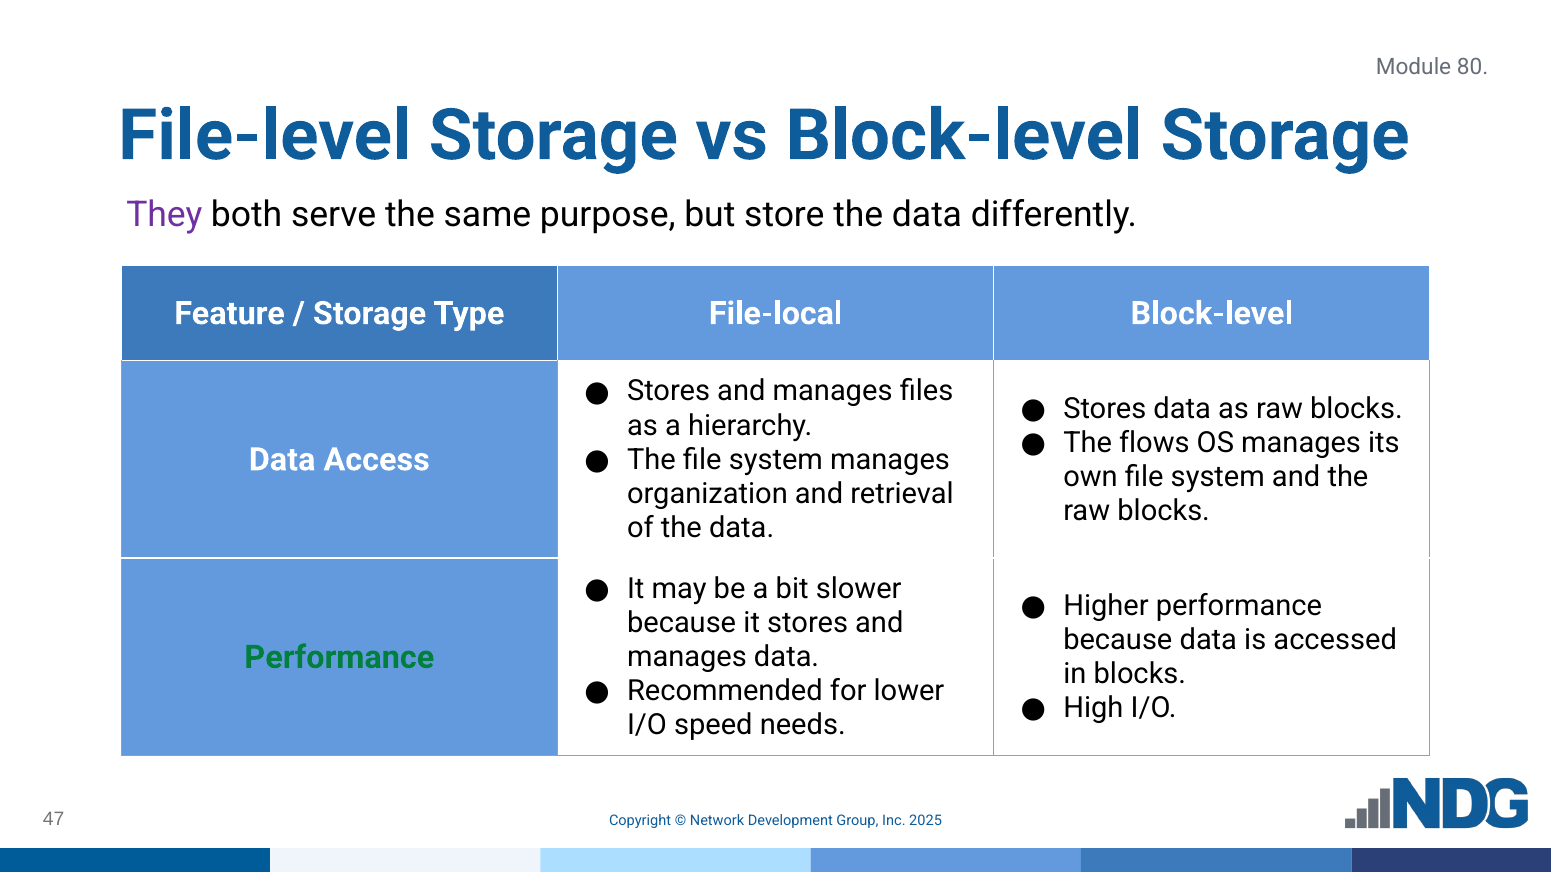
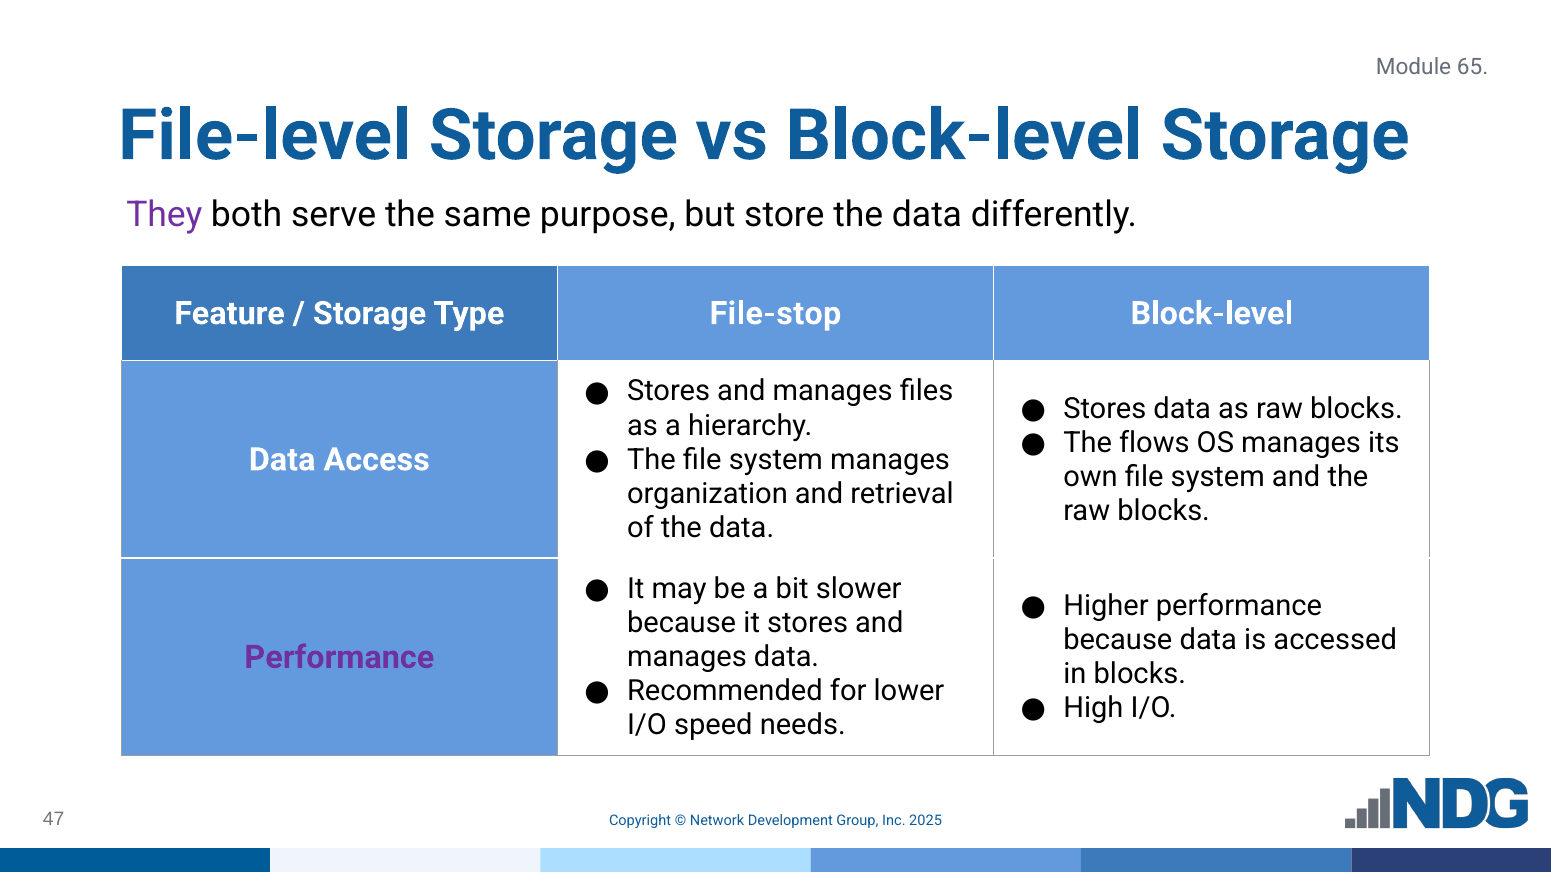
80: 80 -> 65 (1473, 67)
File-local: File-local -> File-stop (775, 314)
Performance colour: green -> purple (339, 658)
